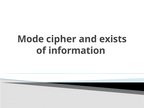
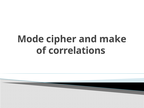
exists: exists -> make (113, 39)
information: information -> correlations (77, 51)
